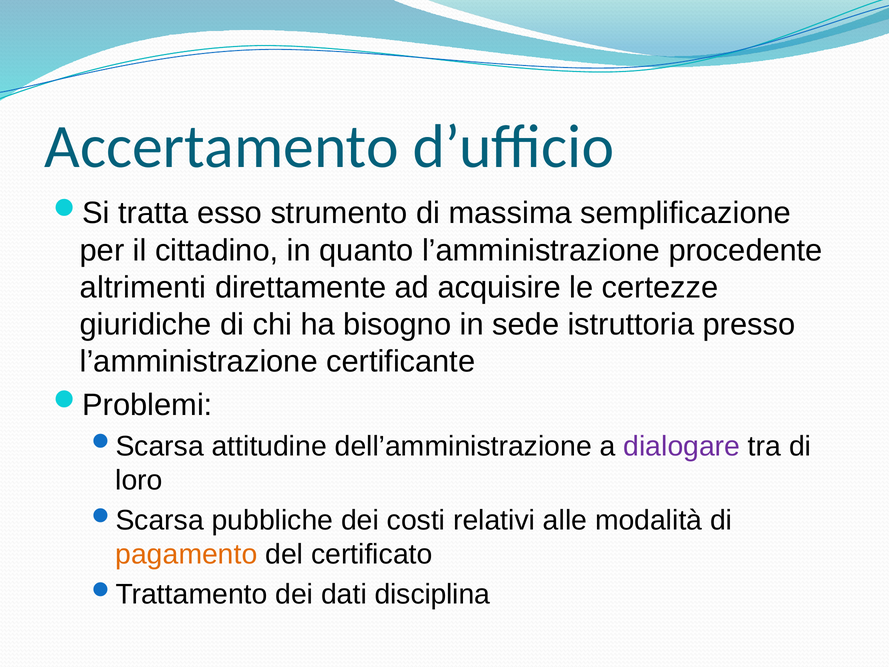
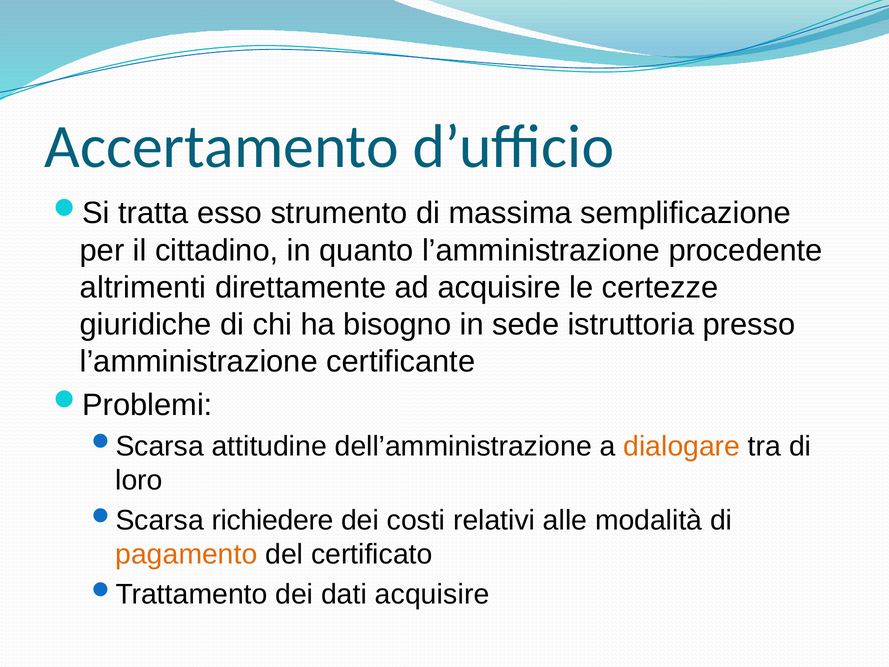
dialogare colour: purple -> orange (682, 446)
pubbliche: pubbliche -> richiedere (273, 520)
dati disciplina: disciplina -> acquisire (432, 594)
